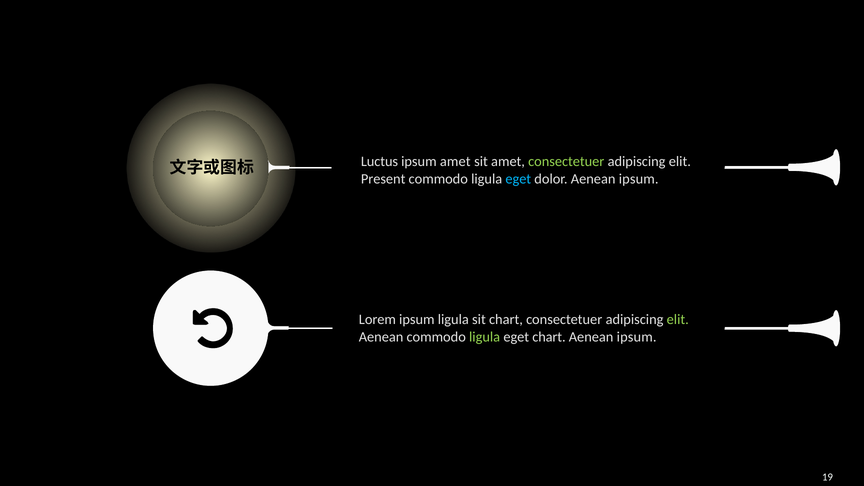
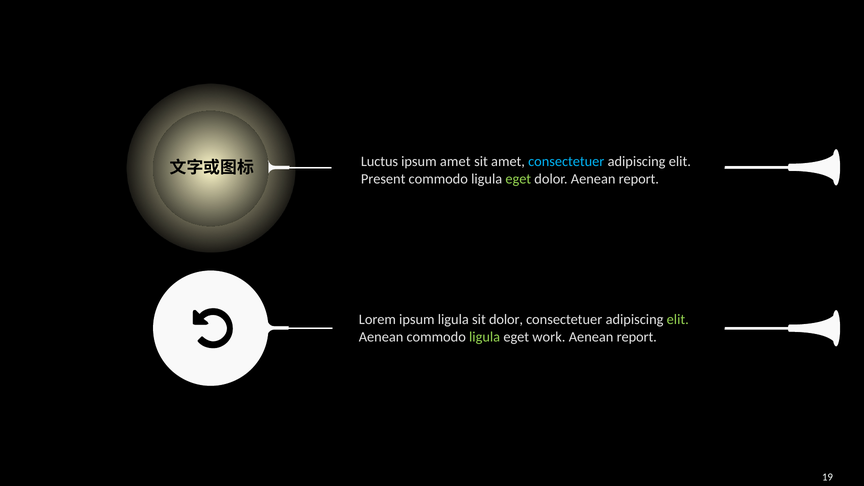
consectetuer colour: light green -> light blue (566, 162)
eget colour: light blue -> light green (518, 179)
dolor Aenean ipsum: ipsum -> report (639, 179)
sit chart: chart -> dolor (506, 320)
eget chart: chart -> work (549, 337)
ipsum: ipsum -> report (637, 337)
